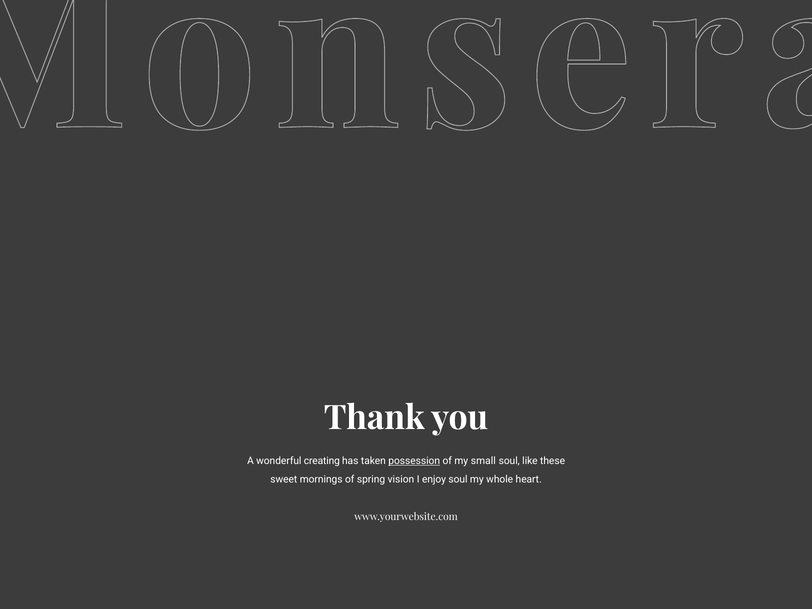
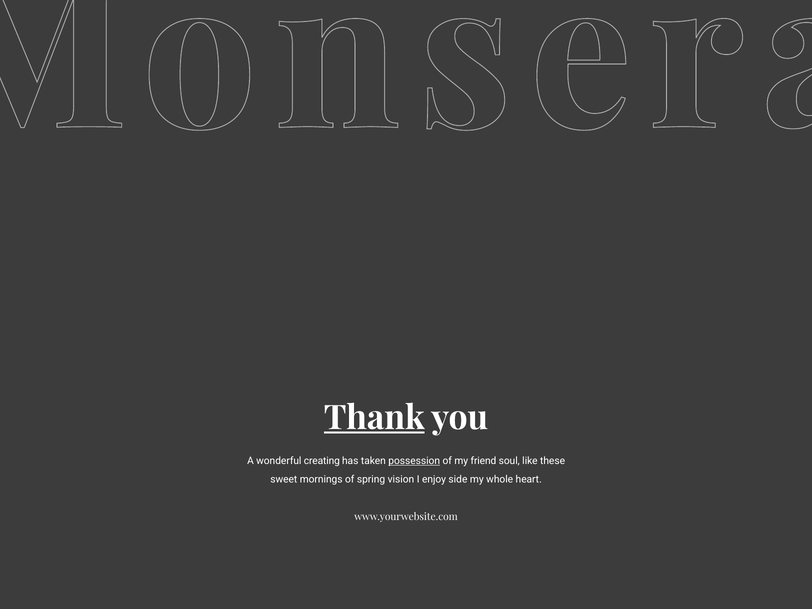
Thank underline: none -> present (374, 418)
small: small -> friend (483, 461)
enjoy soul: soul -> side (458, 479)
